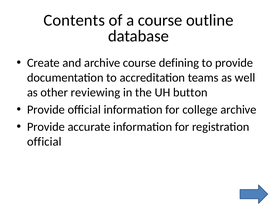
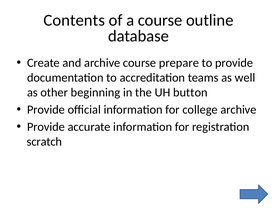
defining: defining -> prepare (179, 63)
reviewing: reviewing -> beginning (96, 92)
official: official -> scratch (44, 142)
